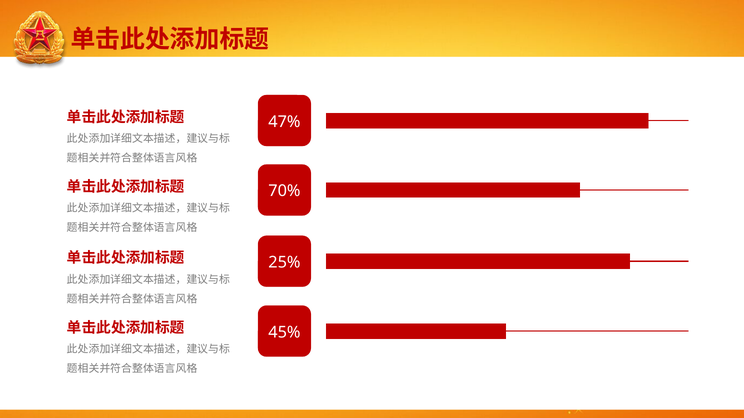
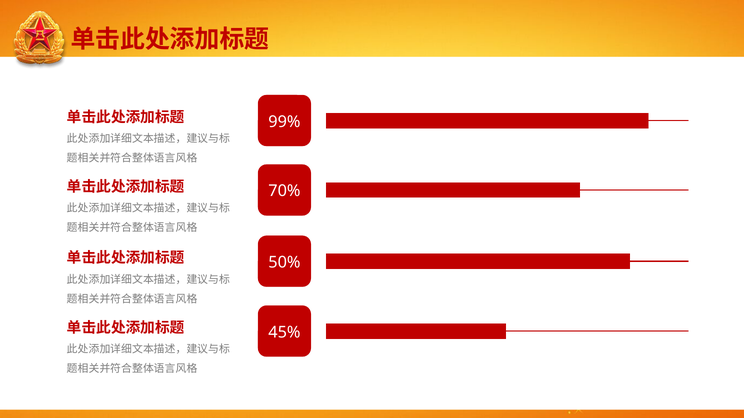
47%: 47% -> 99% (284, 122)
25%: 25% -> 50% (284, 263)
